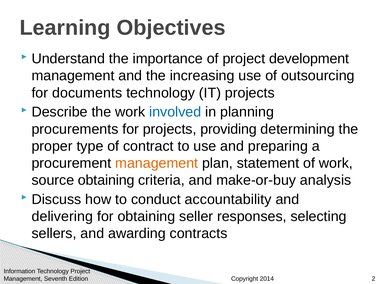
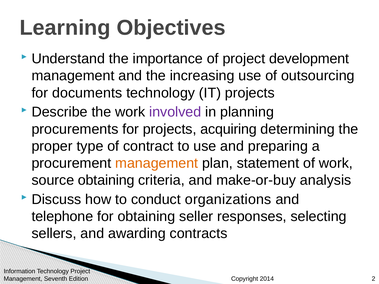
involved colour: blue -> purple (175, 112)
providing: providing -> acquiring (229, 129)
accountability: accountability -> organizations (228, 200)
delivering: delivering -> telephone (62, 217)
